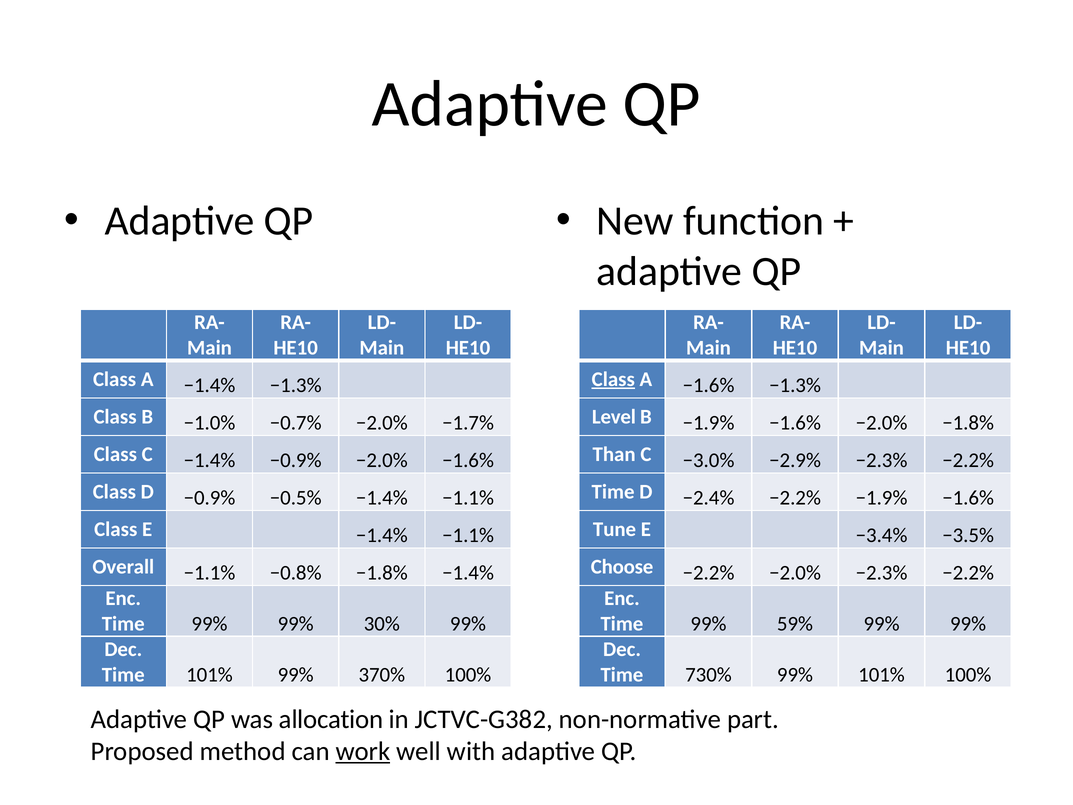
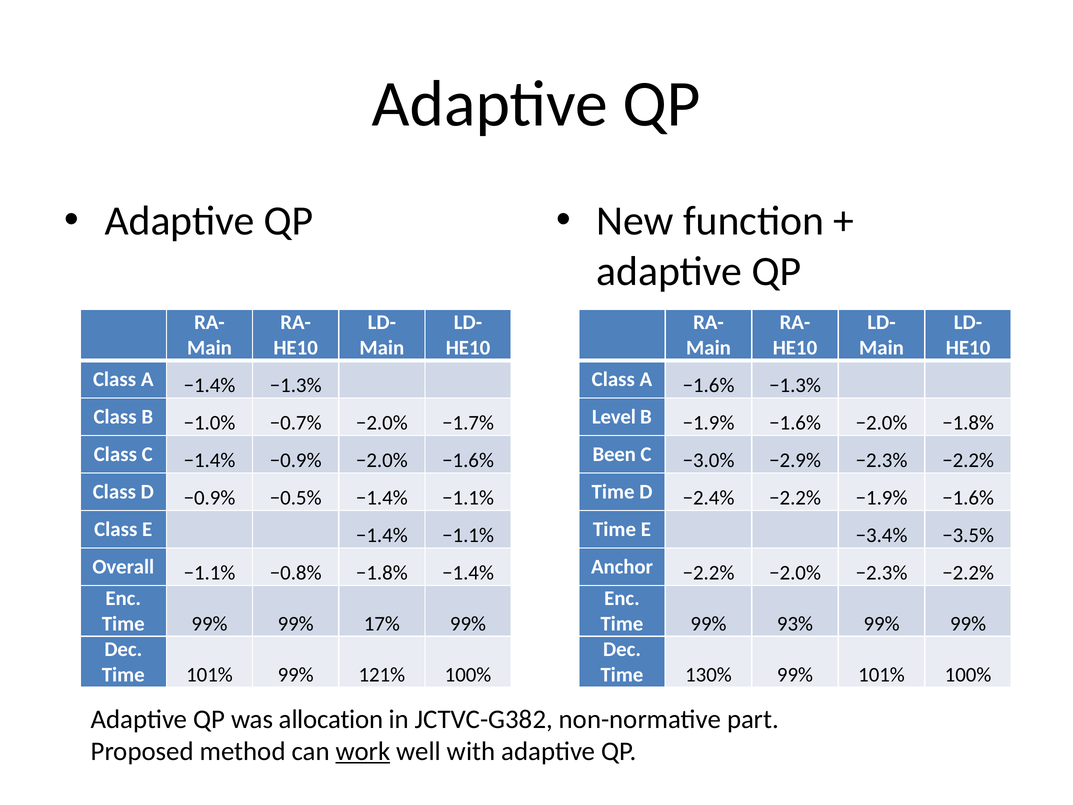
Class underline: present -> none (613, 379)
Than: Than -> Been (614, 454)
Tune: Tune -> Time (614, 529)
Choose: Choose -> Anchor (622, 567)
30%: 30% -> 17% (382, 624)
59%: 59% -> 93% (795, 624)
370%: 370% -> 121% (382, 675)
730%: 730% -> 130% (708, 675)
